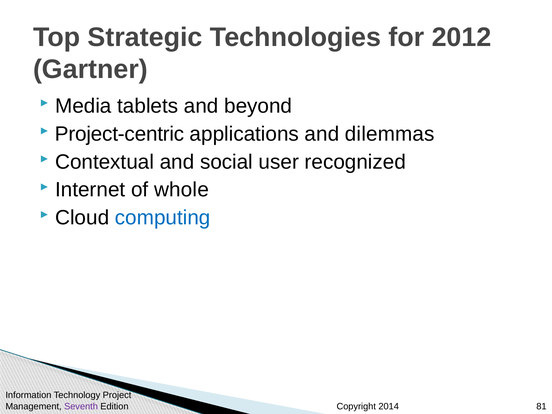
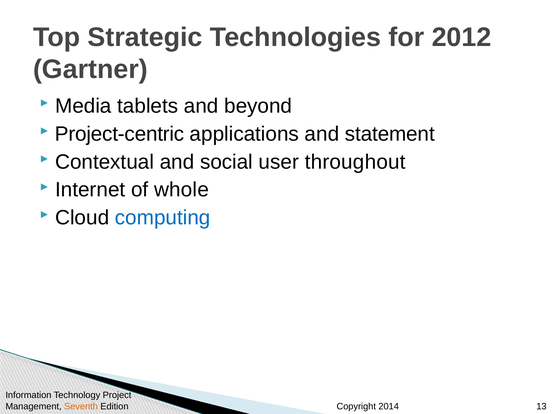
dilemmas: dilemmas -> statement (390, 134)
recognized: recognized -> throughout (355, 162)
Seventh colour: purple -> orange (81, 406)
81: 81 -> 13 (541, 406)
